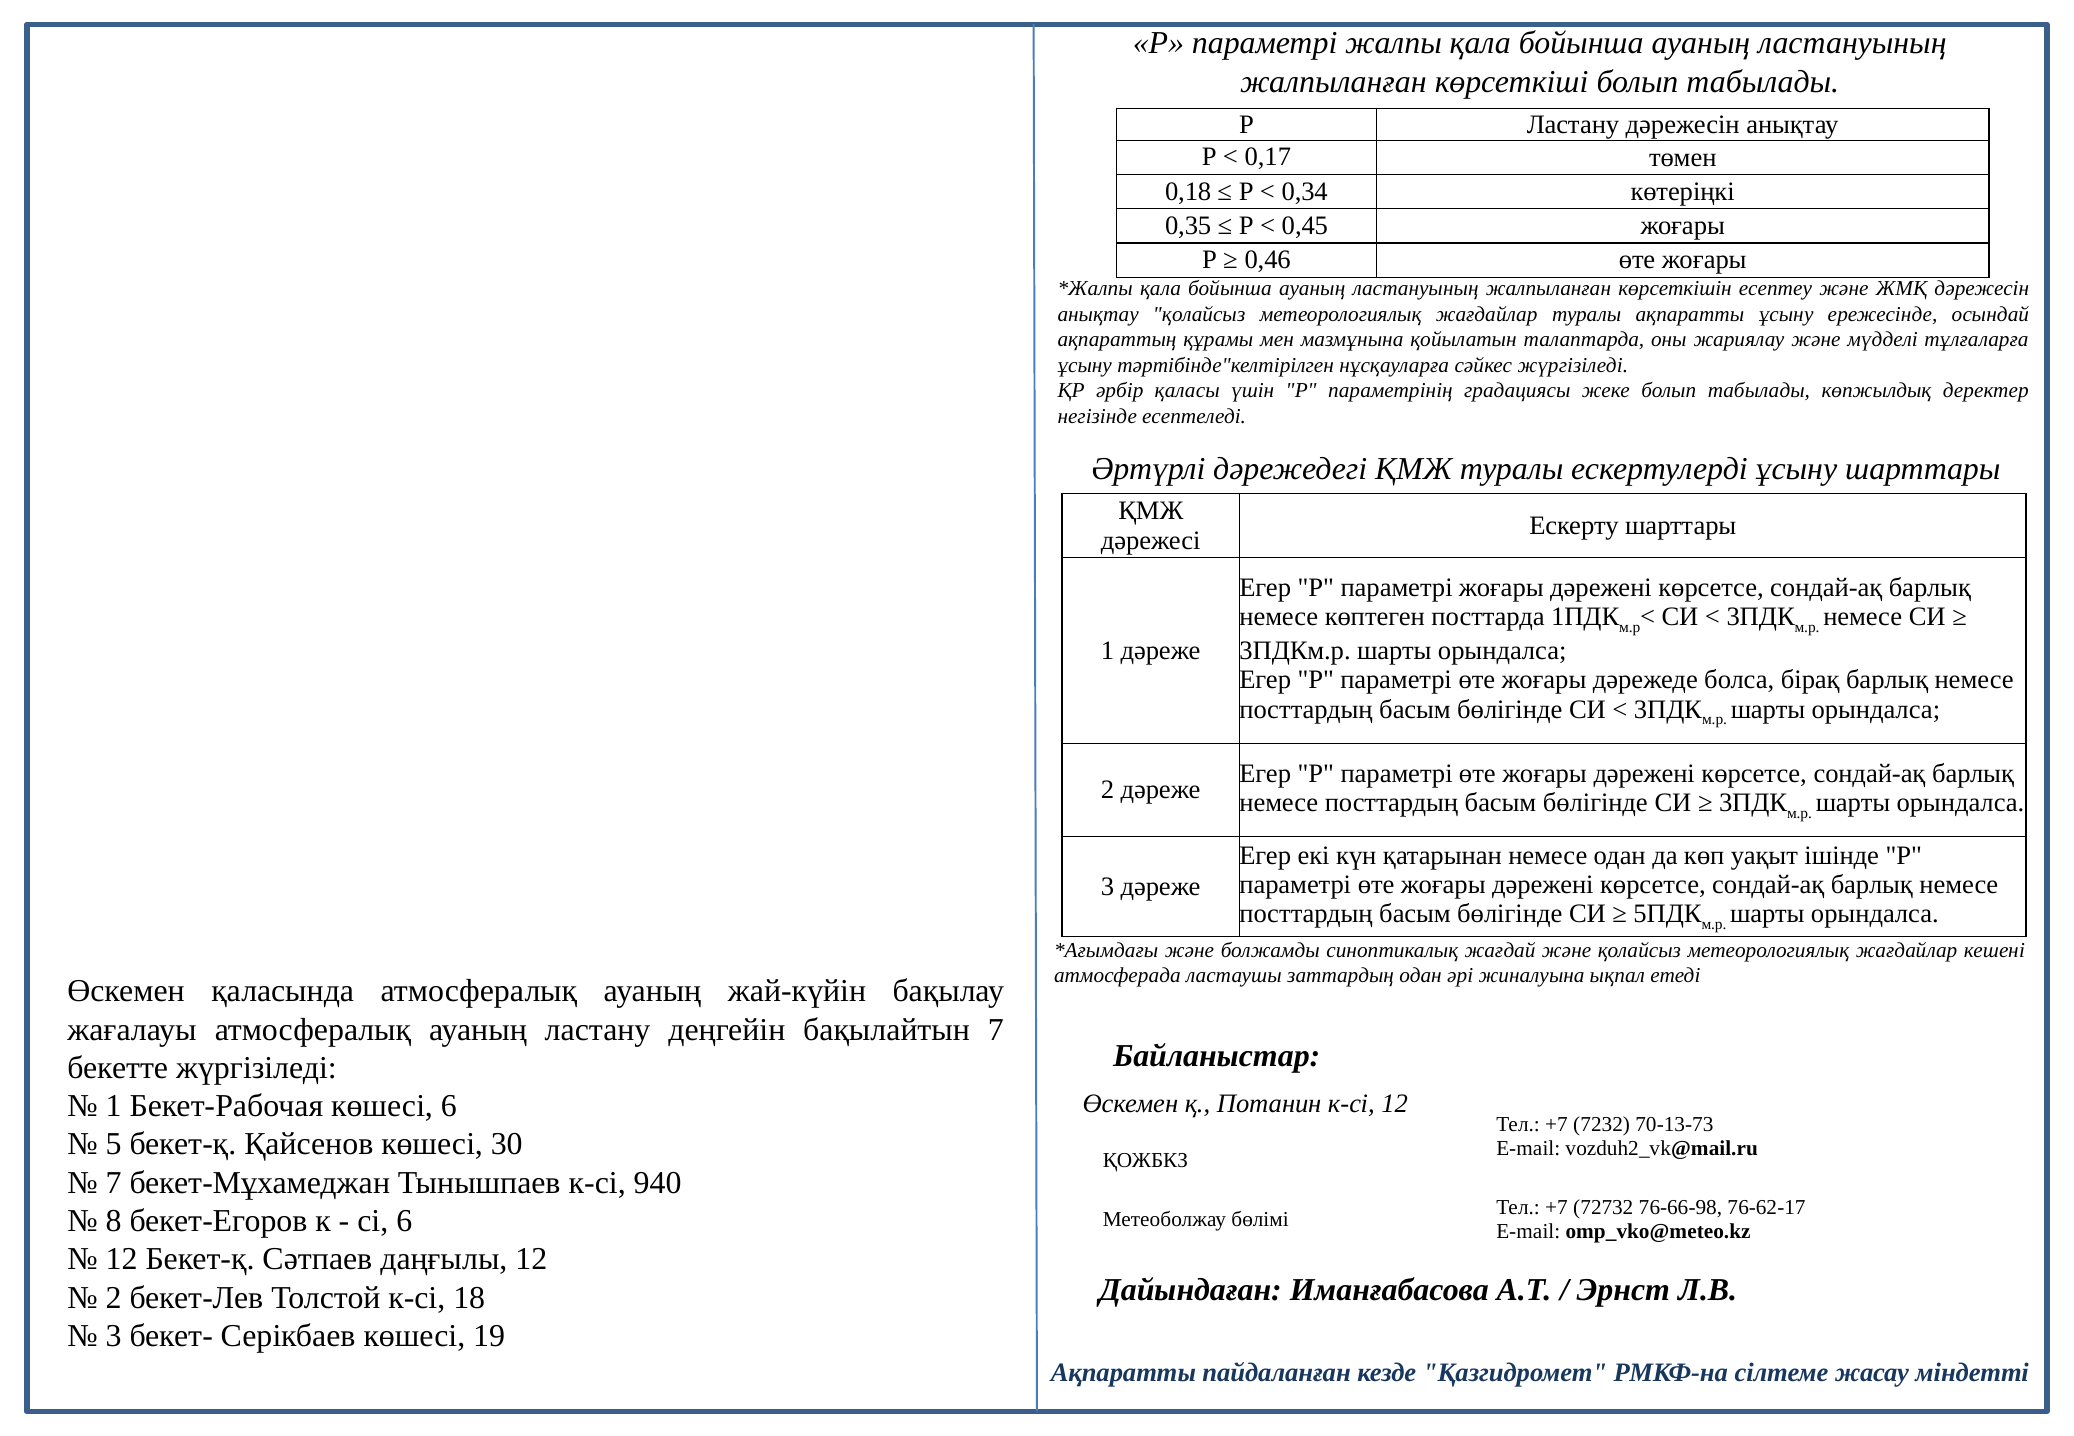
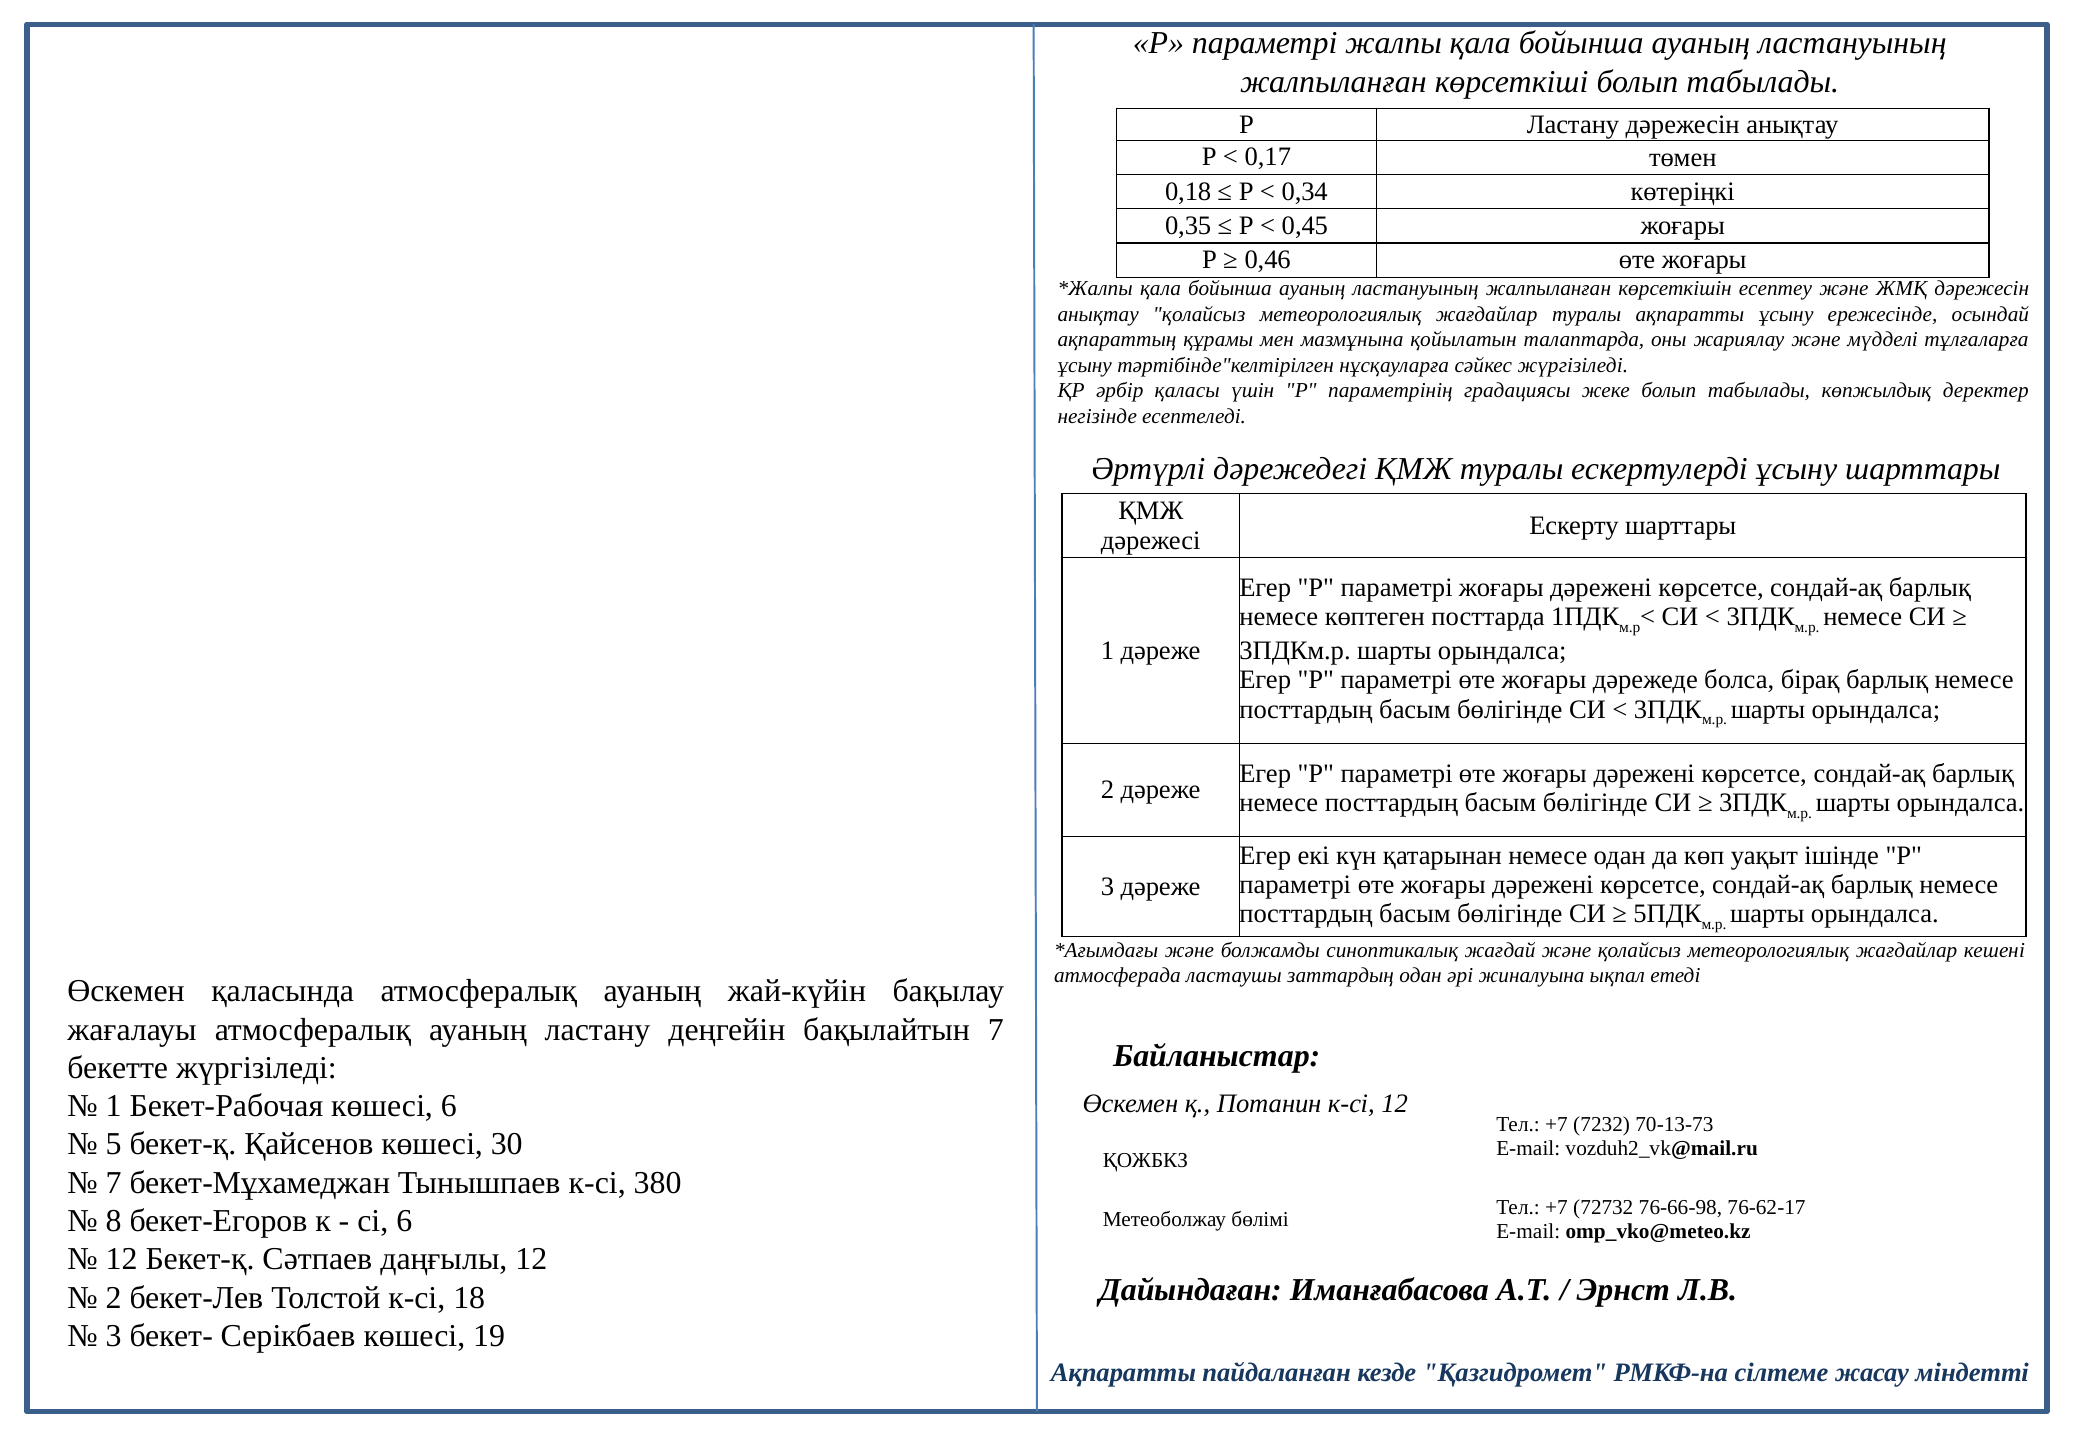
940: 940 -> 380 (658, 1183)
